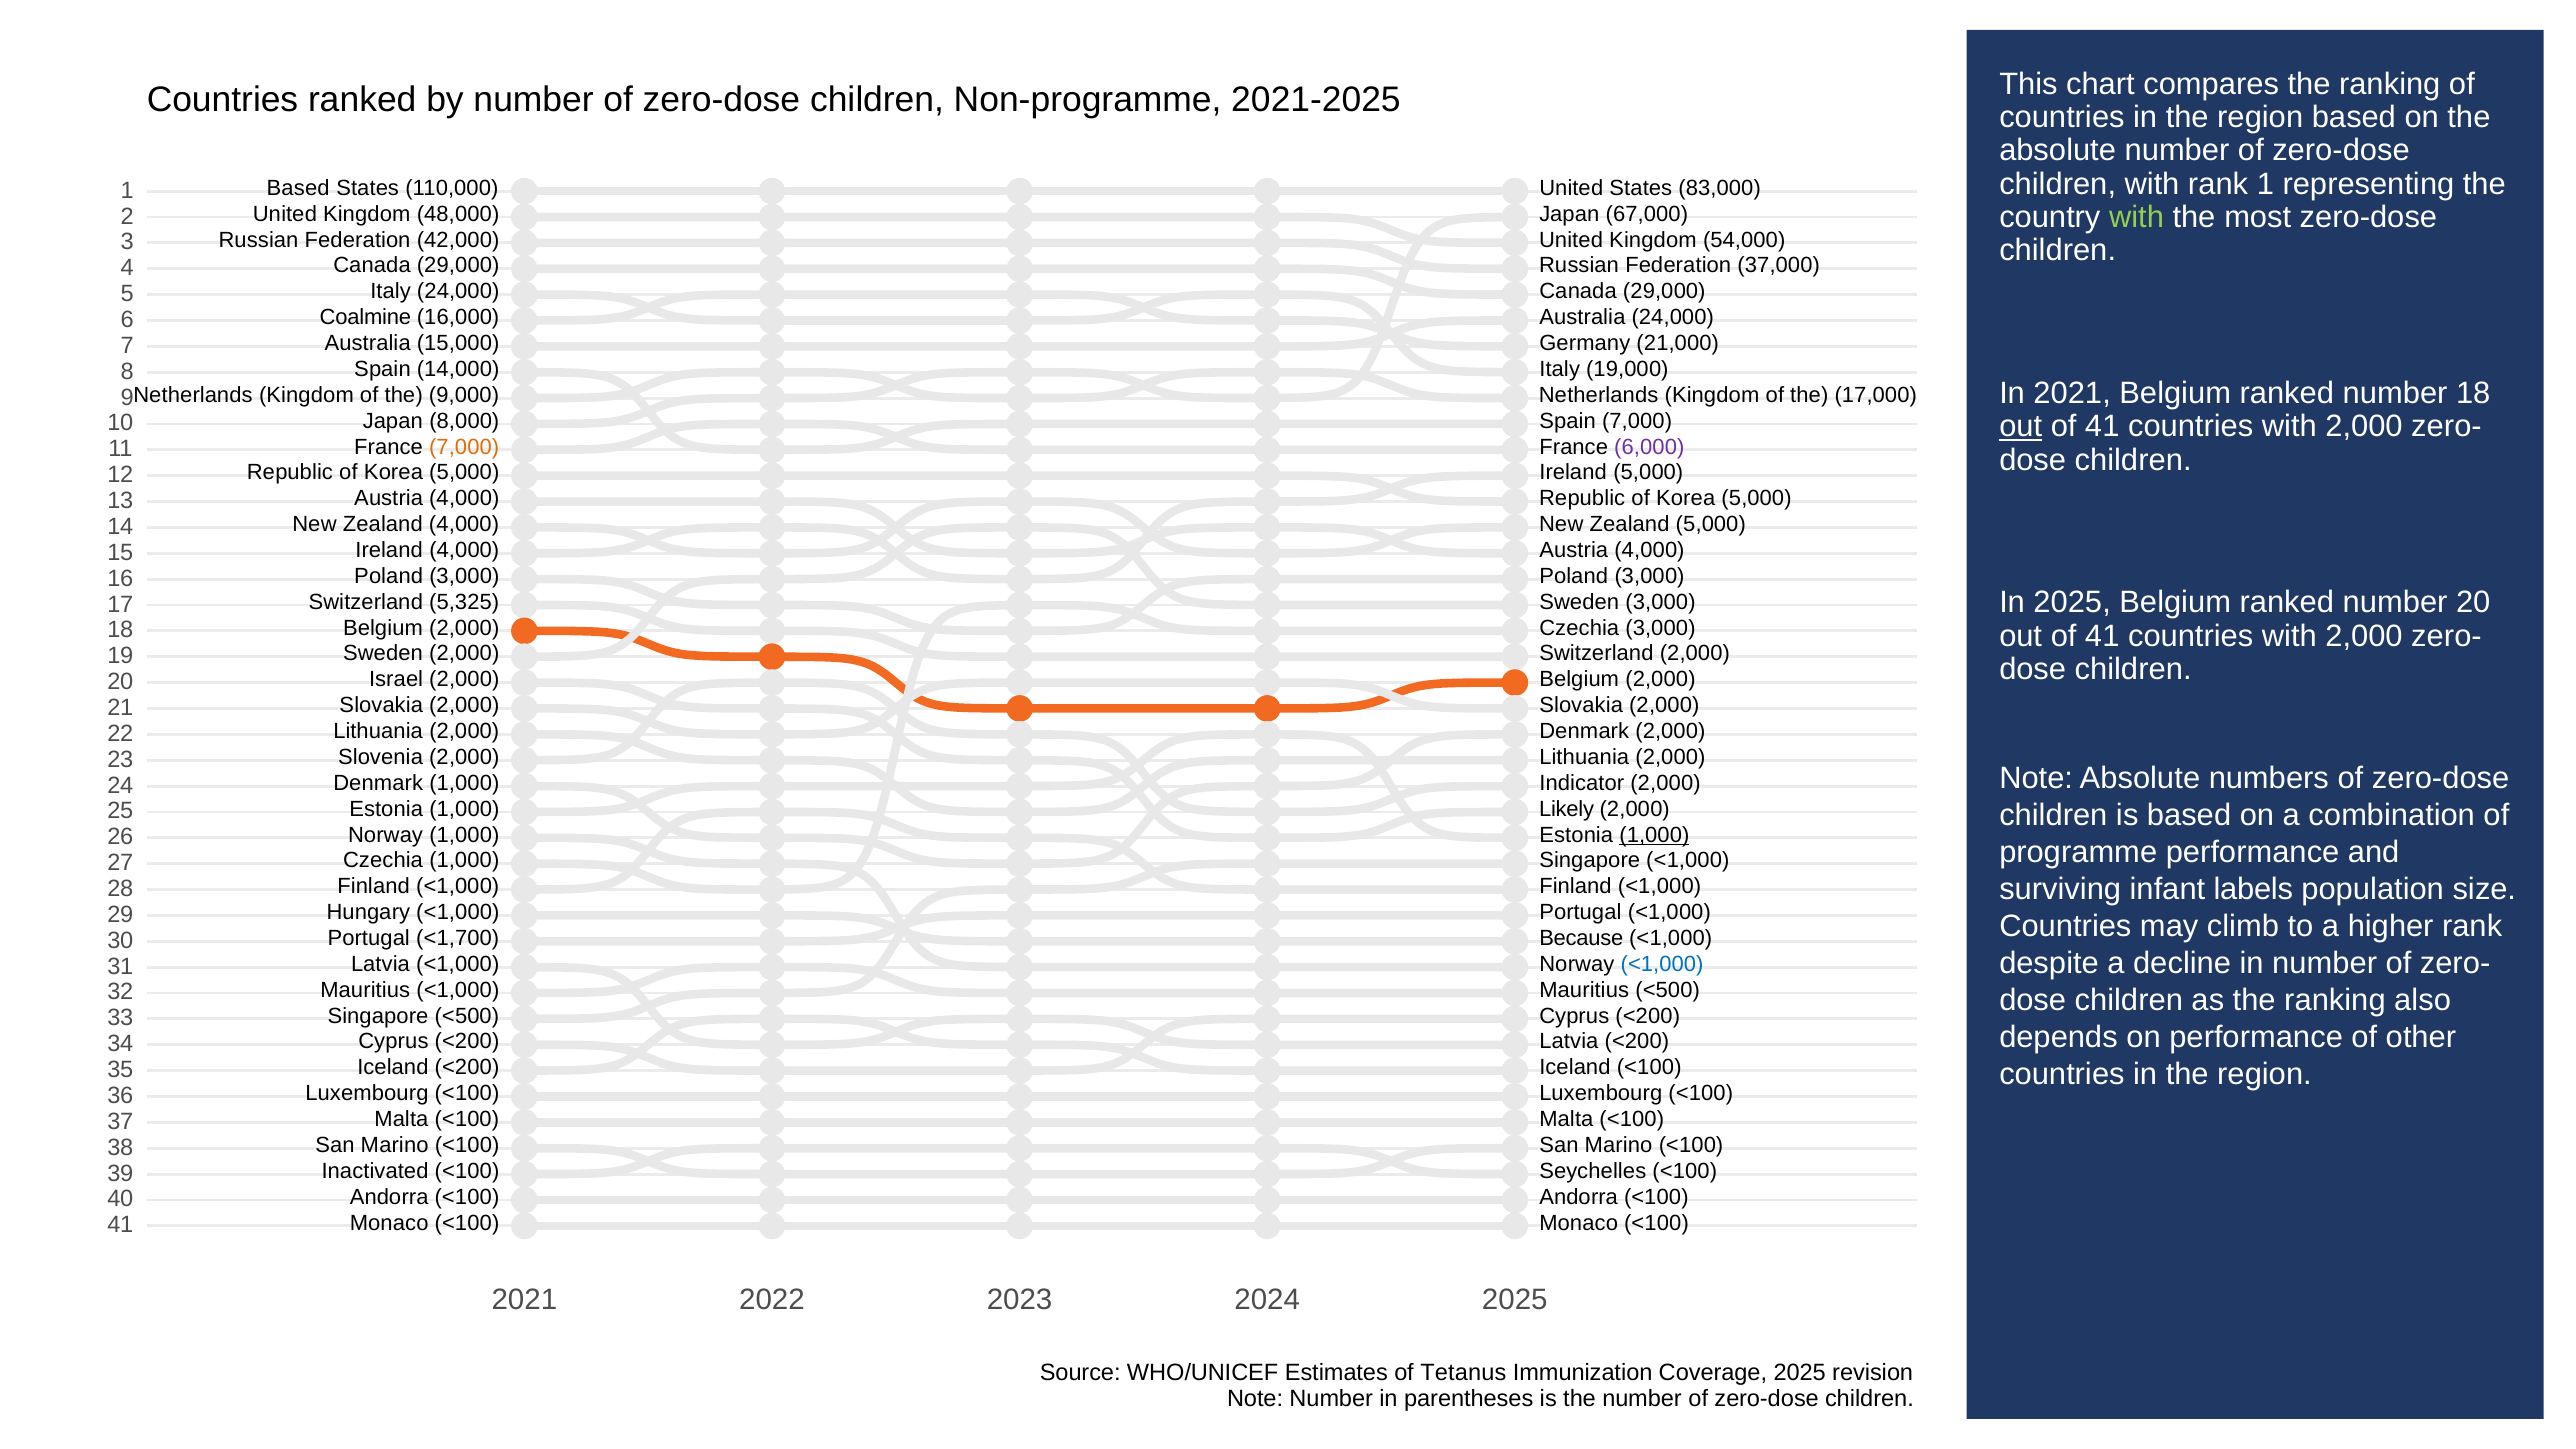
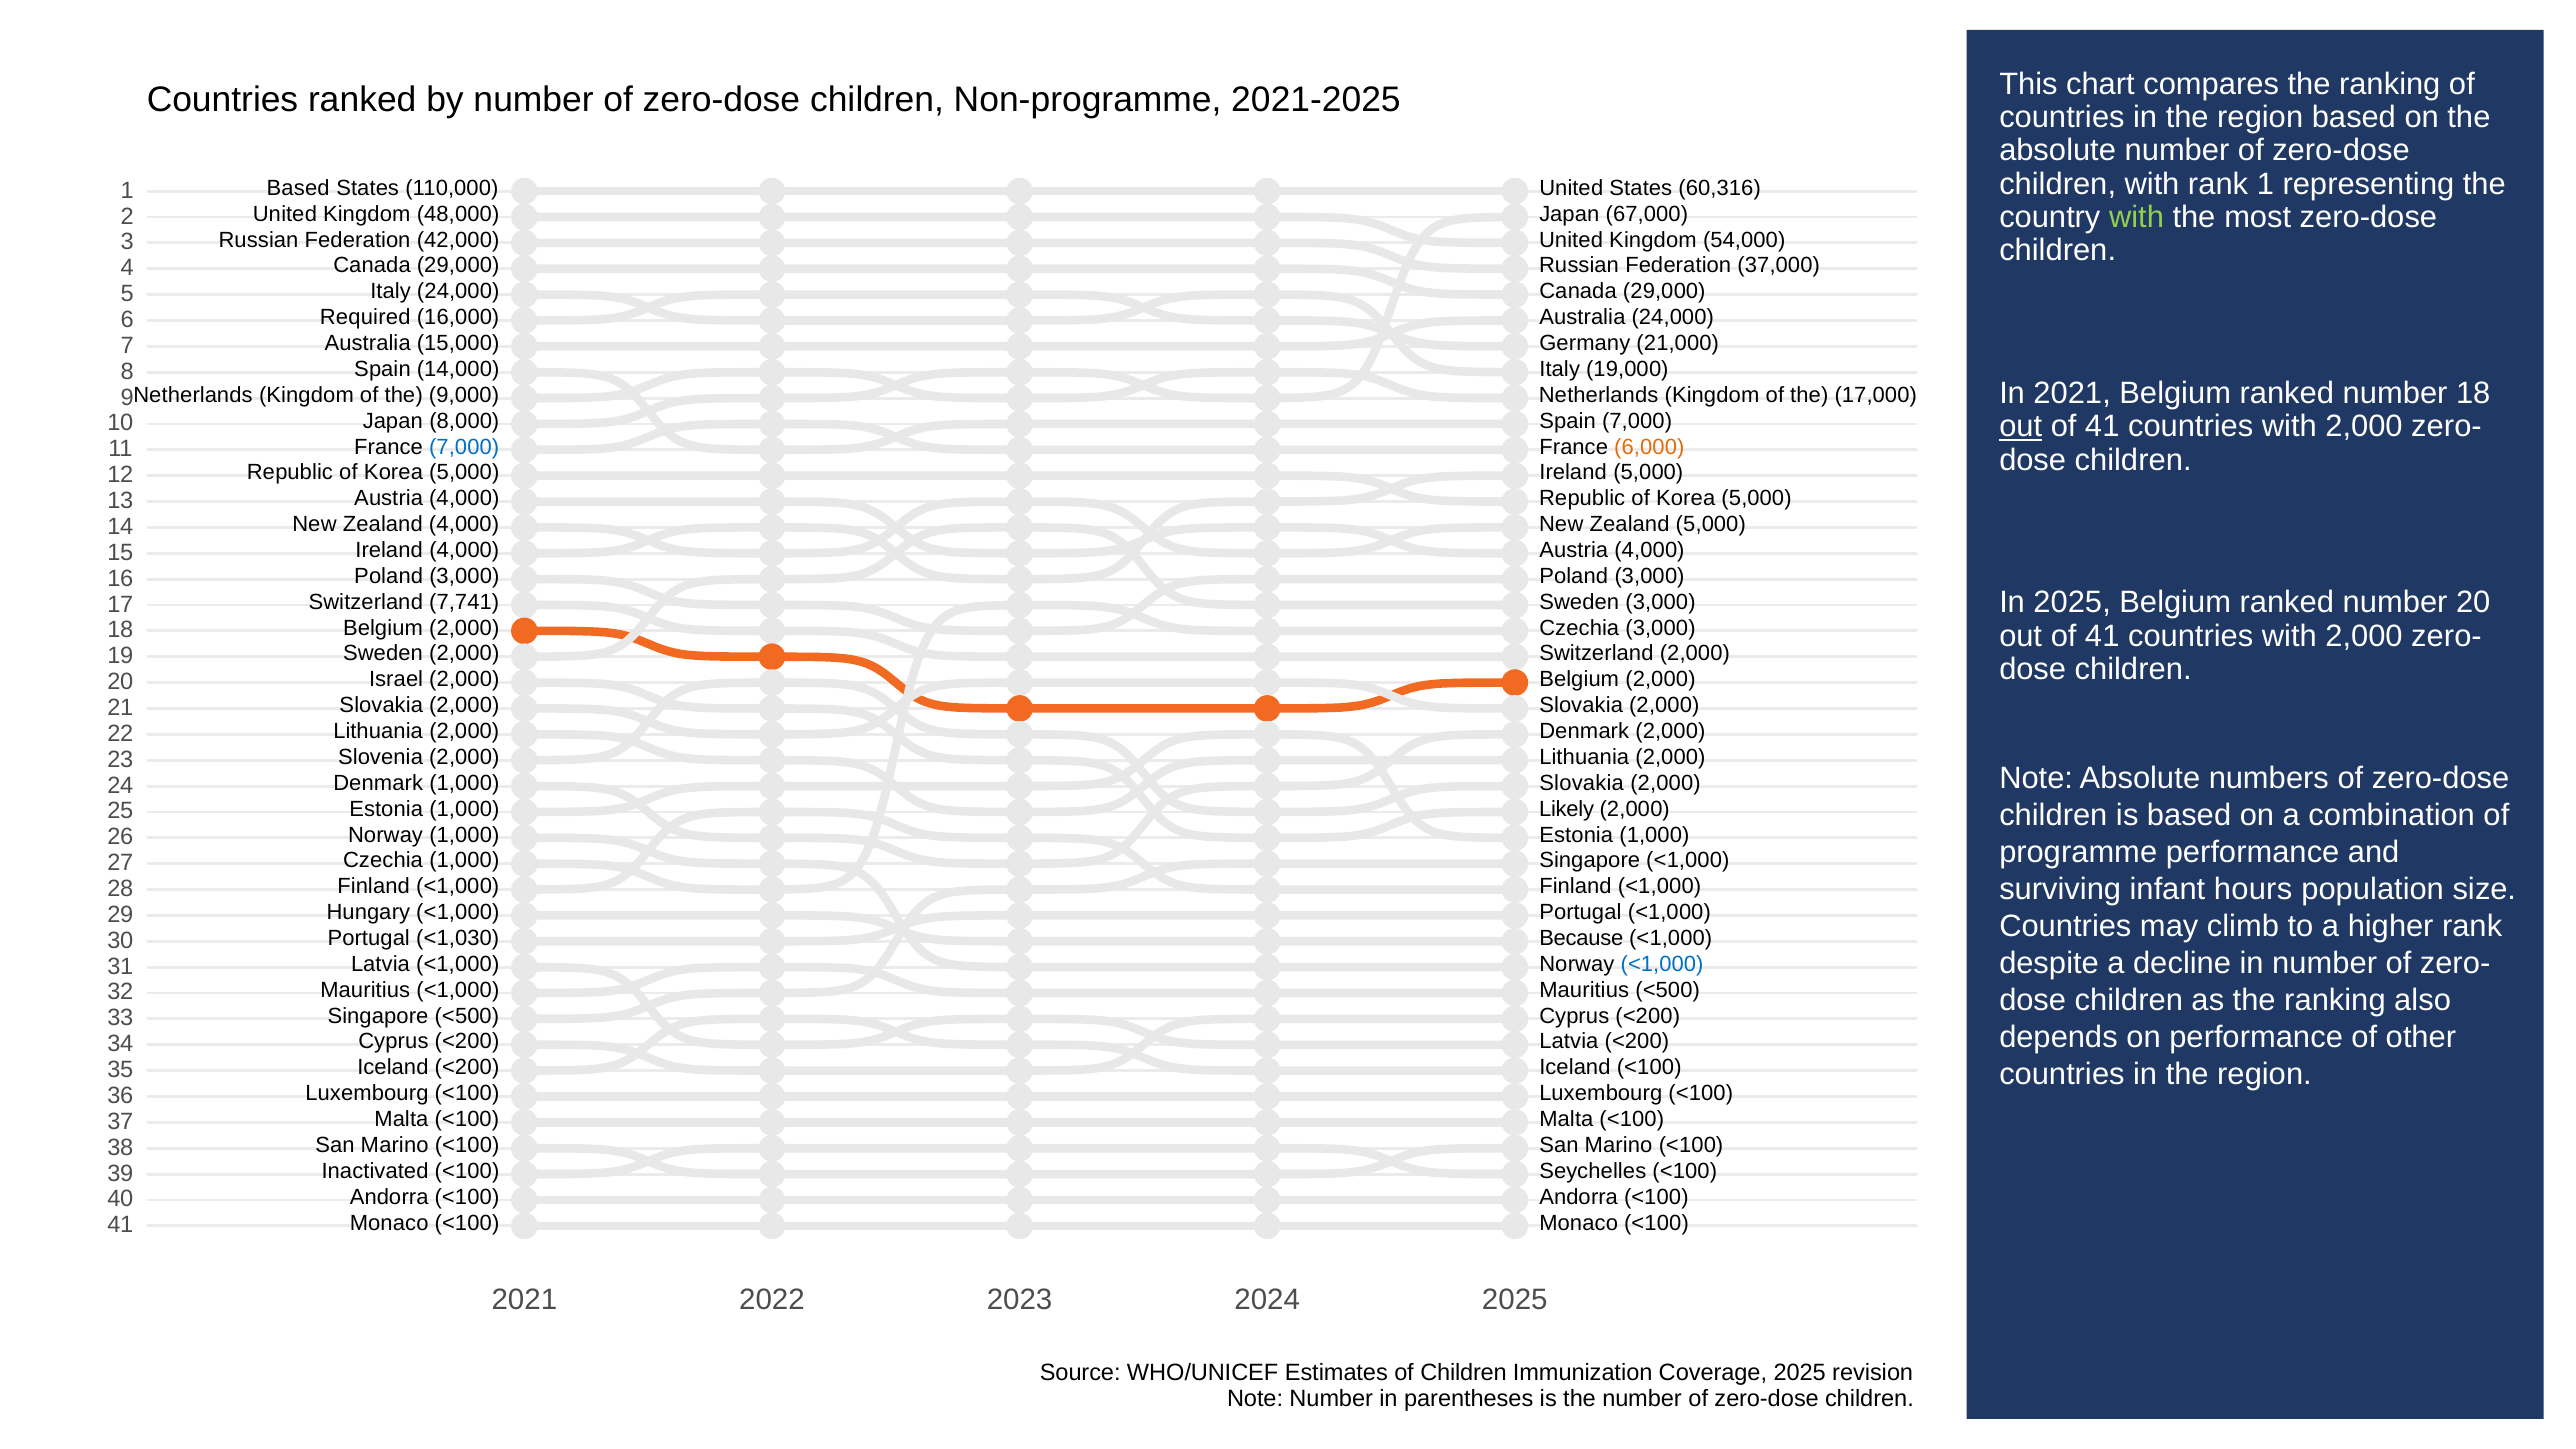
83,000: 83,000 -> 60,316 (1720, 188)
Coalmine: Coalmine -> Required (365, 317)
7,000 colour: orange -> blue (464, 447)
6,000 colour: purple -> orange (1649, 447)
5,325: 5,325 -> 7,741 (464, 602)
Indicator: Indicator -> Slovakia (1582, 783)
1,000 underline: present -> none (1654, 835)
labels: labels -> hours (2253, 889)
<1,700: <1,700 -> <1,030 (458, 938)
of Tetanus: Tetanus -> Children (1464, 1373)
